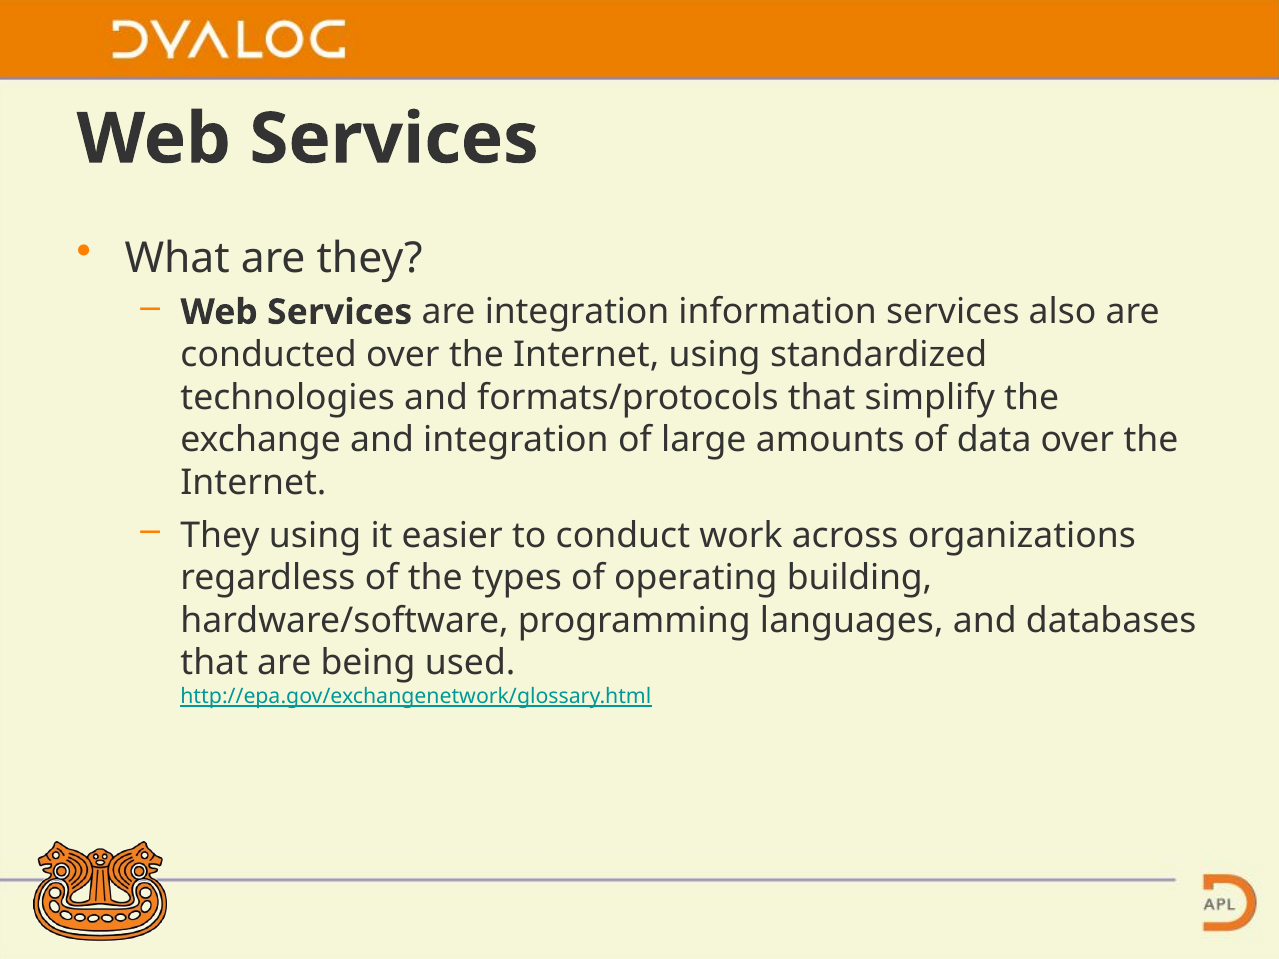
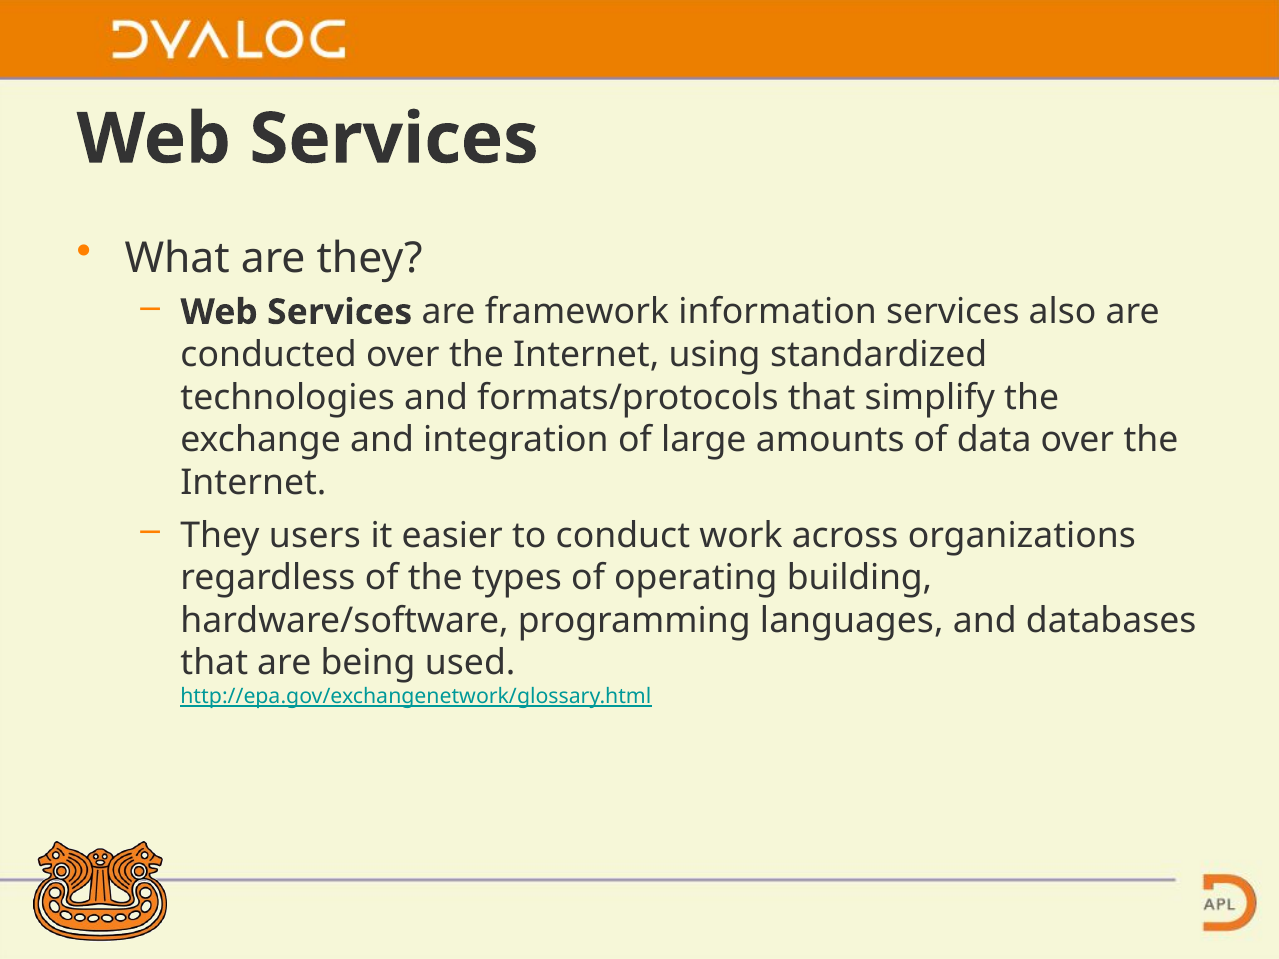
are integration: integration -> framework (577, 312)
They using: using -> users (315, 535)
